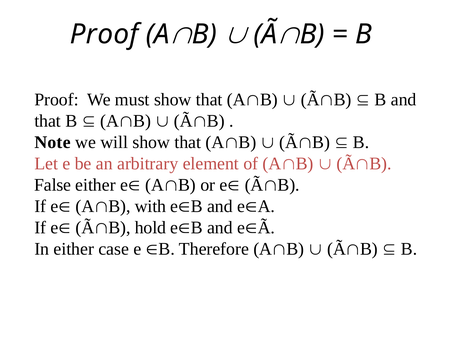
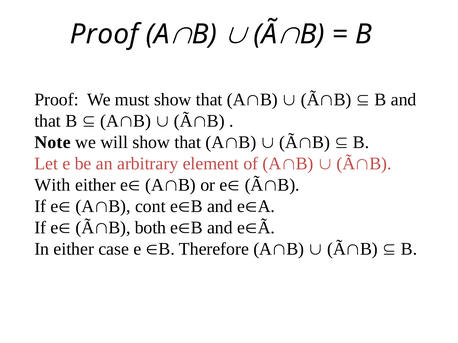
False: False -> With (53, 185)
with: with -> cont (150, 207)
hold: hold -> both (150, 228)
